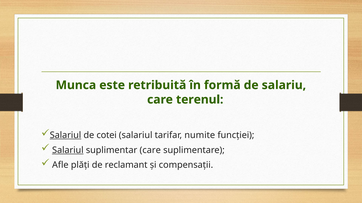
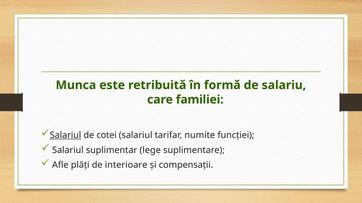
terenul: terenul -> familiei (200, 100)
Salariul underline: present -> none (68, 151)
suplimentar care: care -> lege (150, 151)
reclamant: reclamant -> interioare (126, 165)
